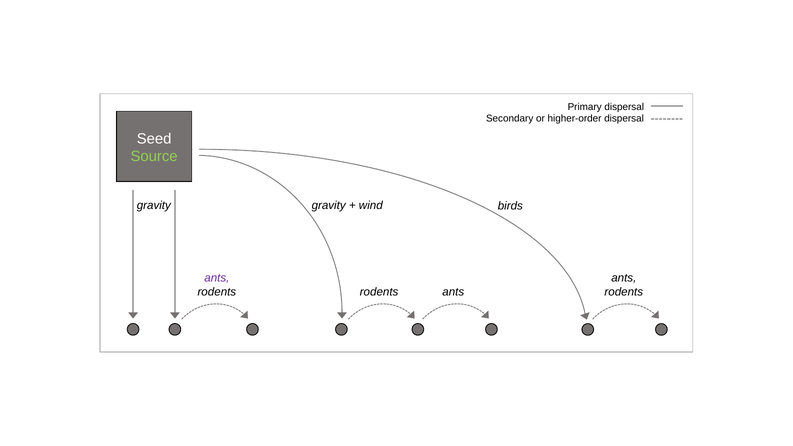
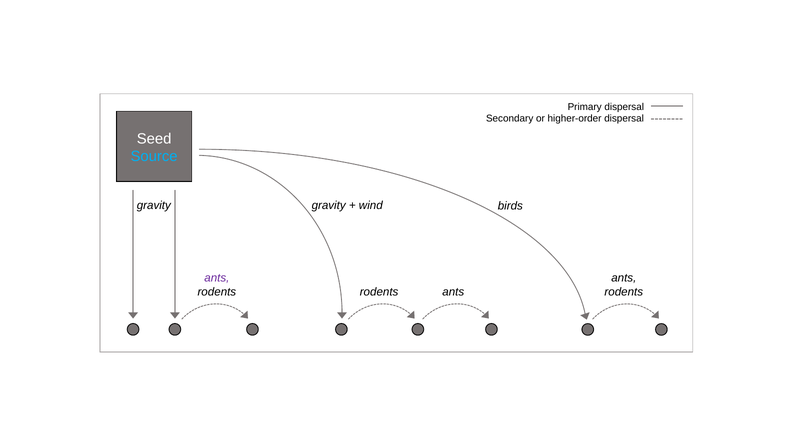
Source colour: light green -> light blue (154, 156)
